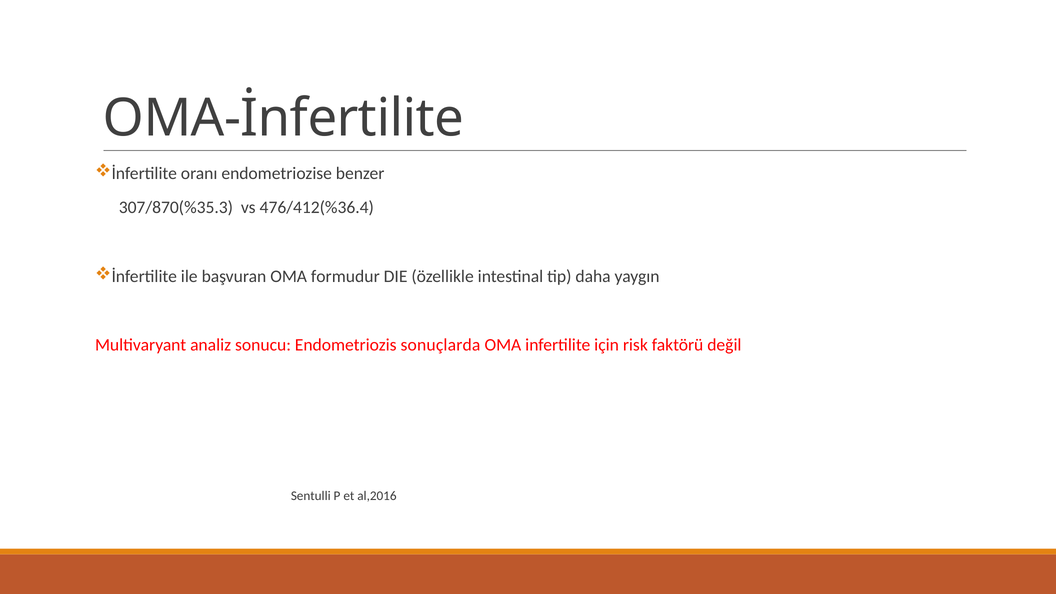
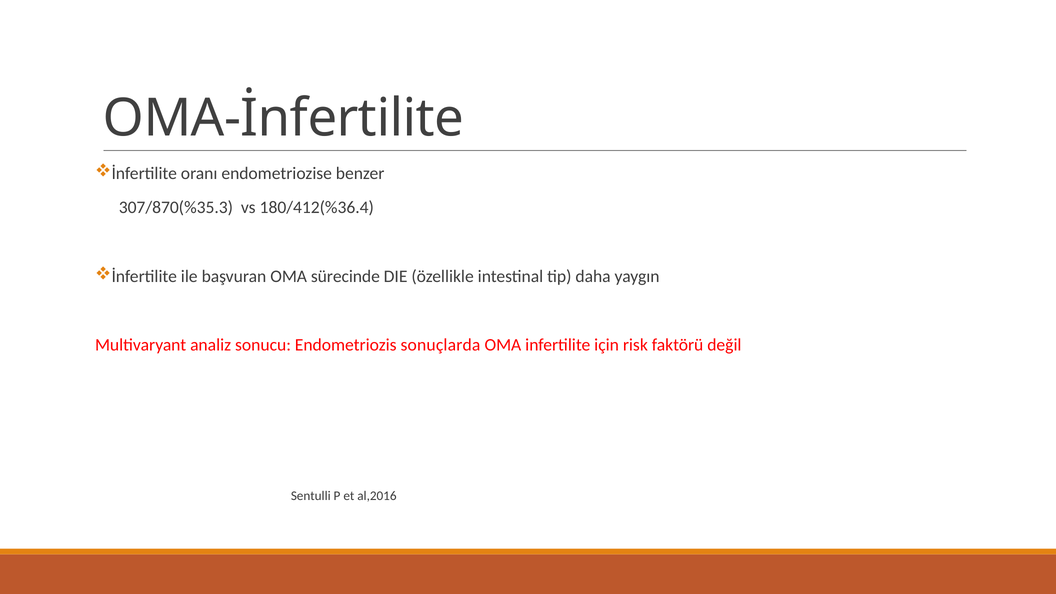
476/412(%36.4: 476/412(%36.4 -> 180/412(%36.4 (317, 208)
formudur: formudur -> sürecinde (345, 276)
